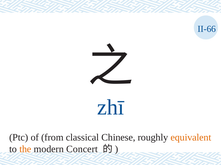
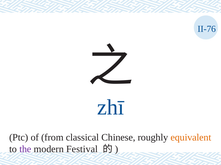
II-66: II-66 -> II-76 (207, 29)
the colour: orange -> purple (25, 150)
Concert: Concert -> Festival (82, 150)
